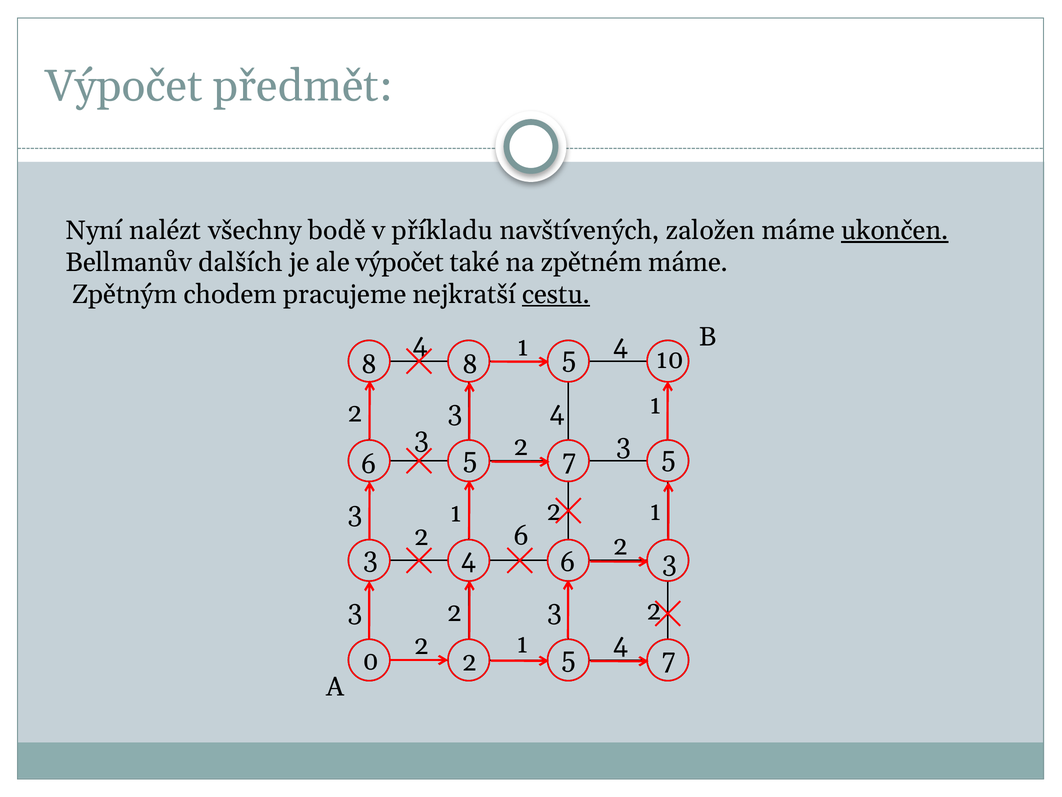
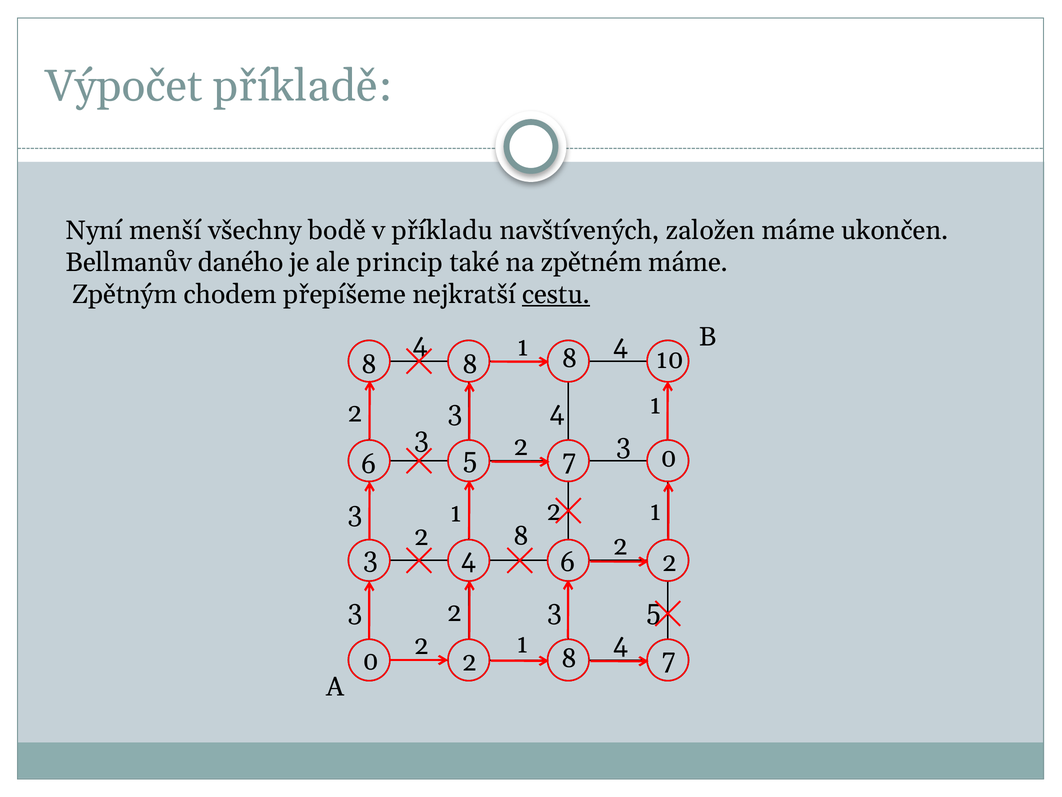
předmět: předmět -> příkladě (303, 86)
nalézt: nalézt -> menší (165, 230)
ukončen underline: present -> none (895, 230)
dalších: dalších -> daného (241, 262)
ale výpočet: výpočet -> princip (400, 262)
pracujeme: pracujeme -> přepíšeme (345, 294)
8 5: 5 -> 8 (570, 358)
7 5: 5 -> 0 (669, 458)
6: 6 -> 8 (521, 535)
3: 3 -> 2 (669, 562)
2: 2 -> 5 (654, 611)
5: 5 -> 8 (569, 658)
